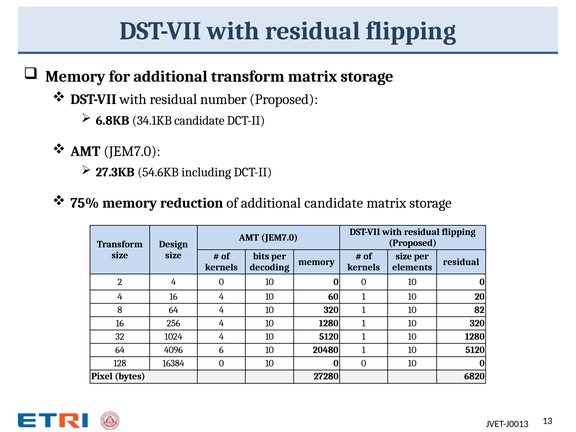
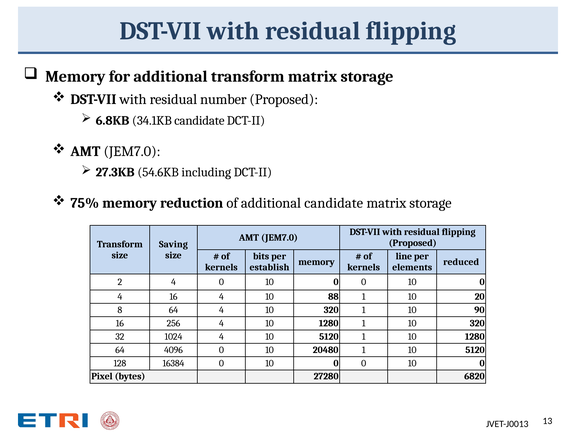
Design: Design -> Saving (173, 244)
size: size -> line (404, 256)
residual: residual -> reduced (461, 262)
decoding: decoding -> establish (269, 267)
60: 60 -> 88 (333, 297)
82: 82 -> 90 (479, 310)
4096 6: 6 -> 0 (221, 350)
